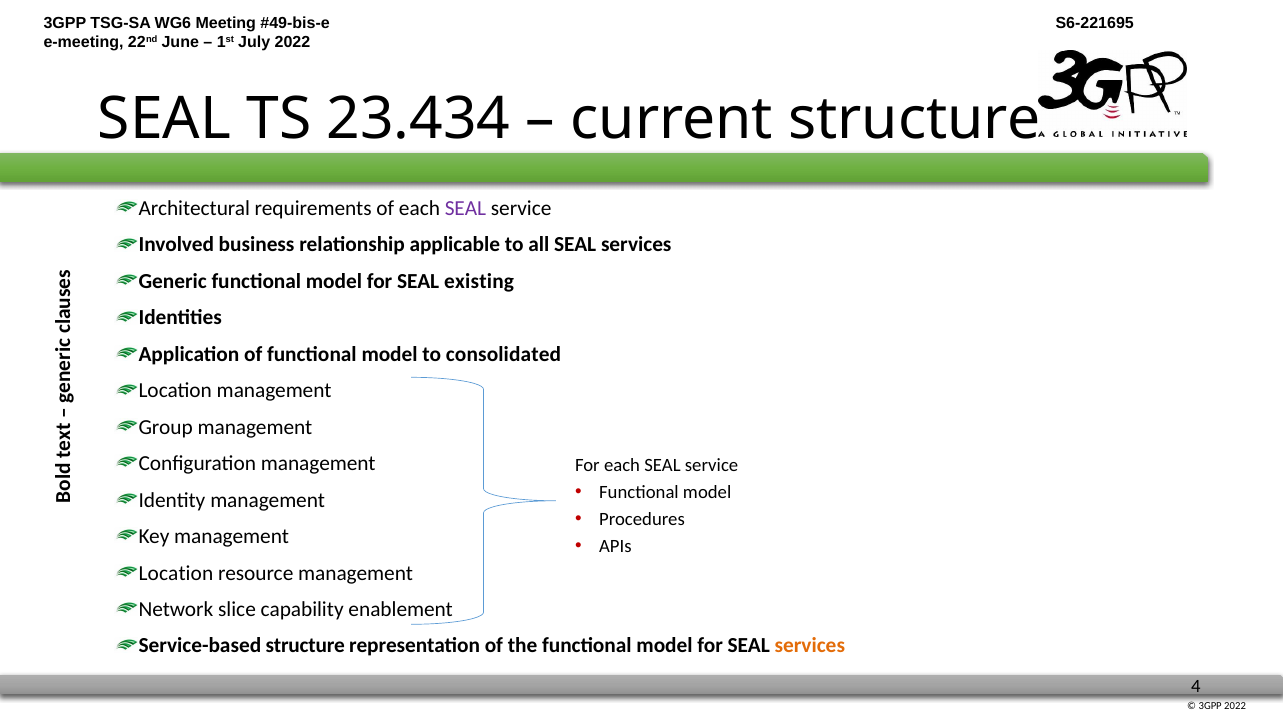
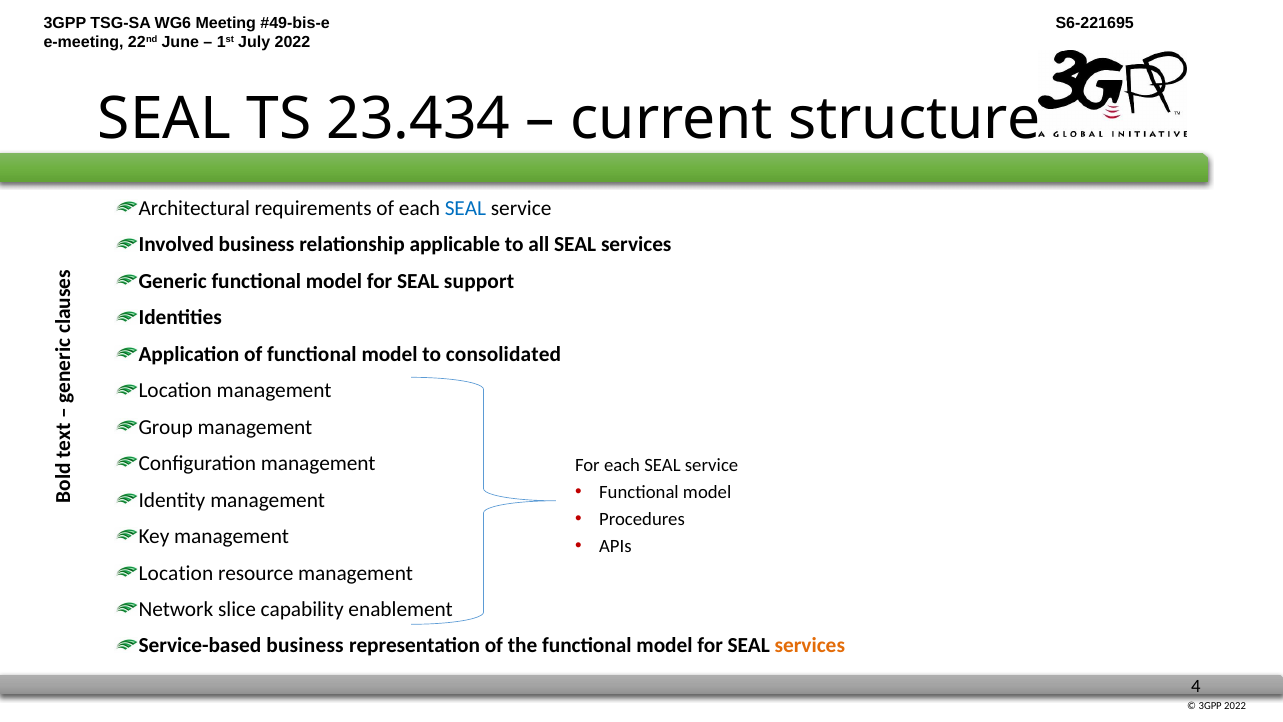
SEAL colour: purple -> blue (465, 208)
existing: existing -> support (479, 281)
Service-based structure: structure -> business (305, 646)
